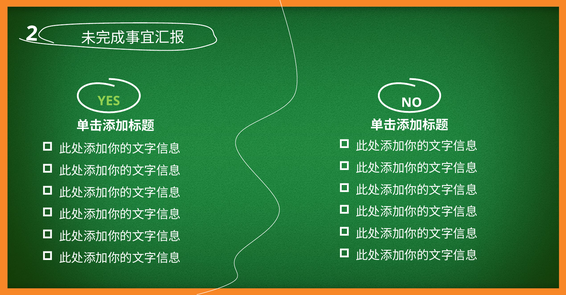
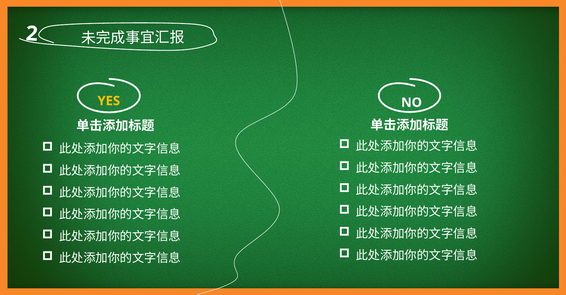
YES colour: light green -> yellow (109, 101)
